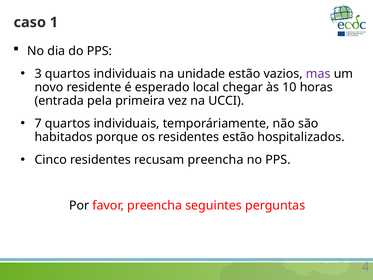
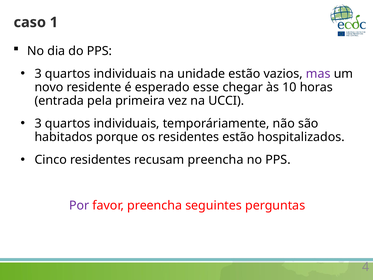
local: local -> esse (206, 87)
7: 7 -> 3 (38, 123)
Por colour: black -> purple (79, 205)
